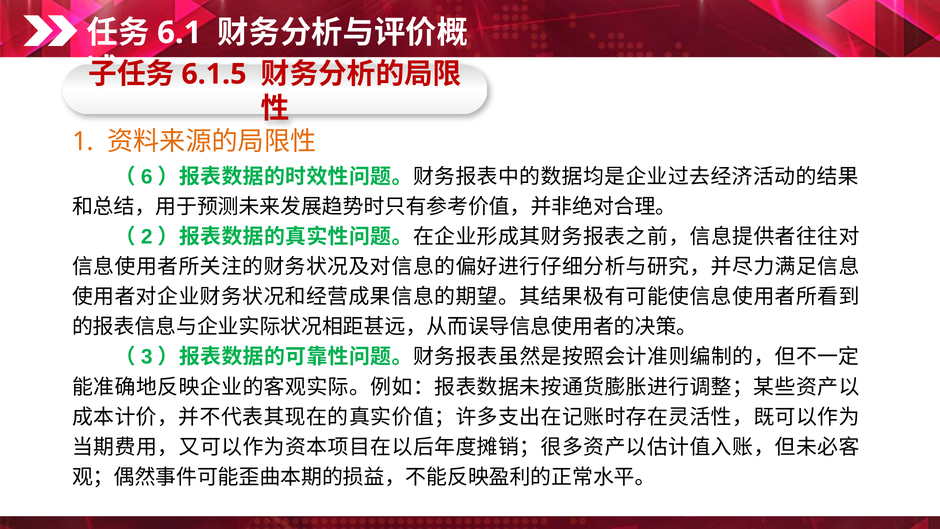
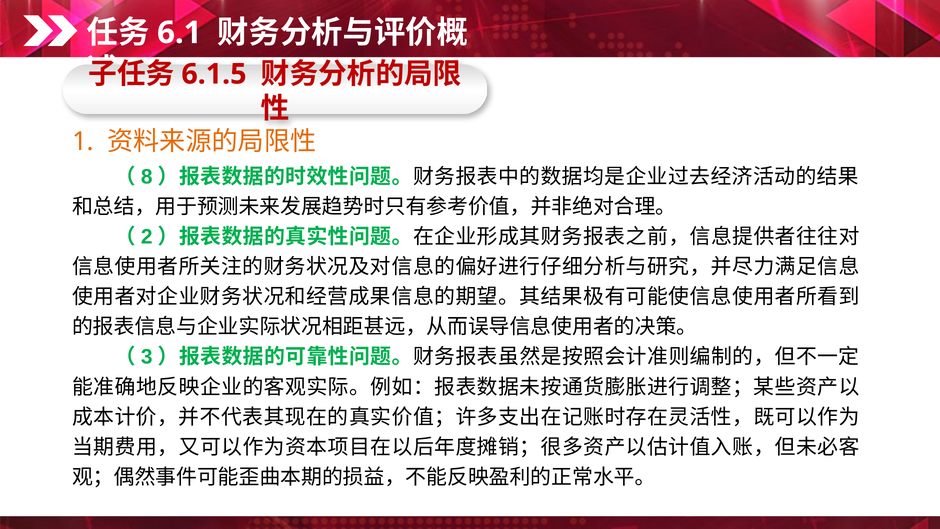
6: 6 -> 8 (147, 177)
